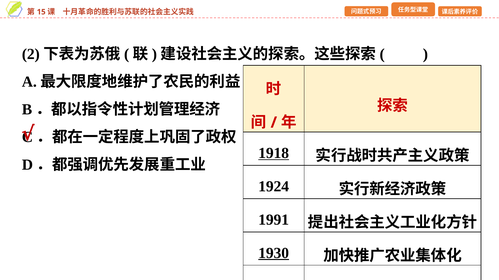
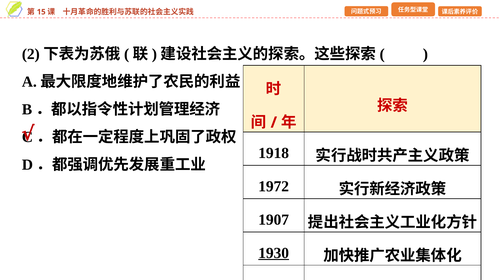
1918 underline: present -> none (274, 153)
1924: 1924 -> 1972 (274, 187)
1991: 1991 -> 1907 (274, 220)
